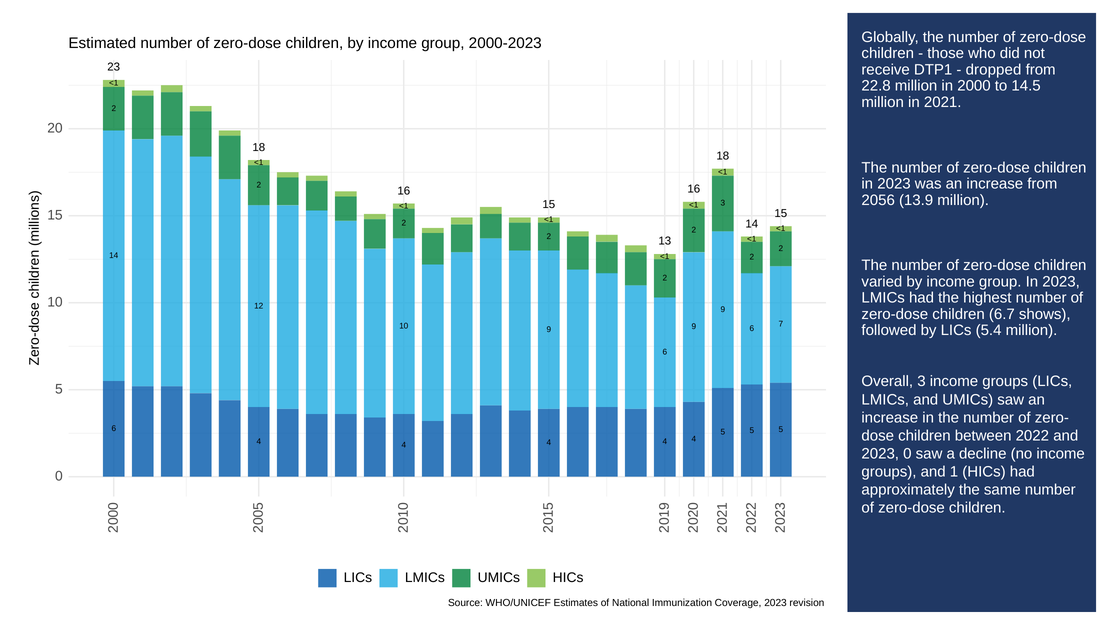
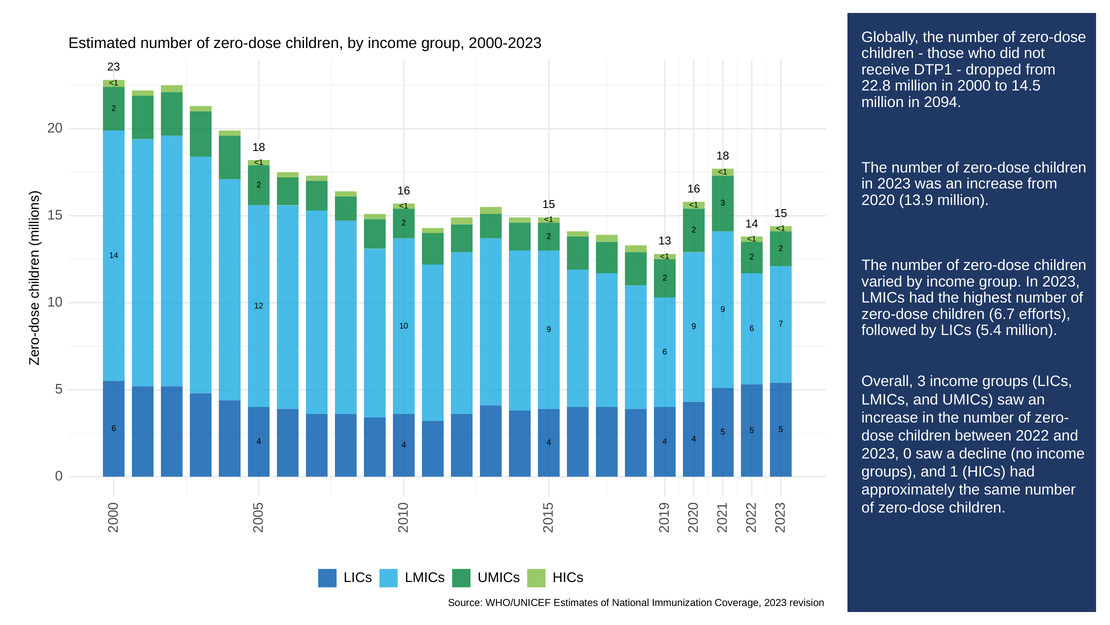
2021: 2021 -> 2094 (943, 102)
2056: 2056 -> 2020 (878, 200)
shows: shows -> efforts (1045, 314)
